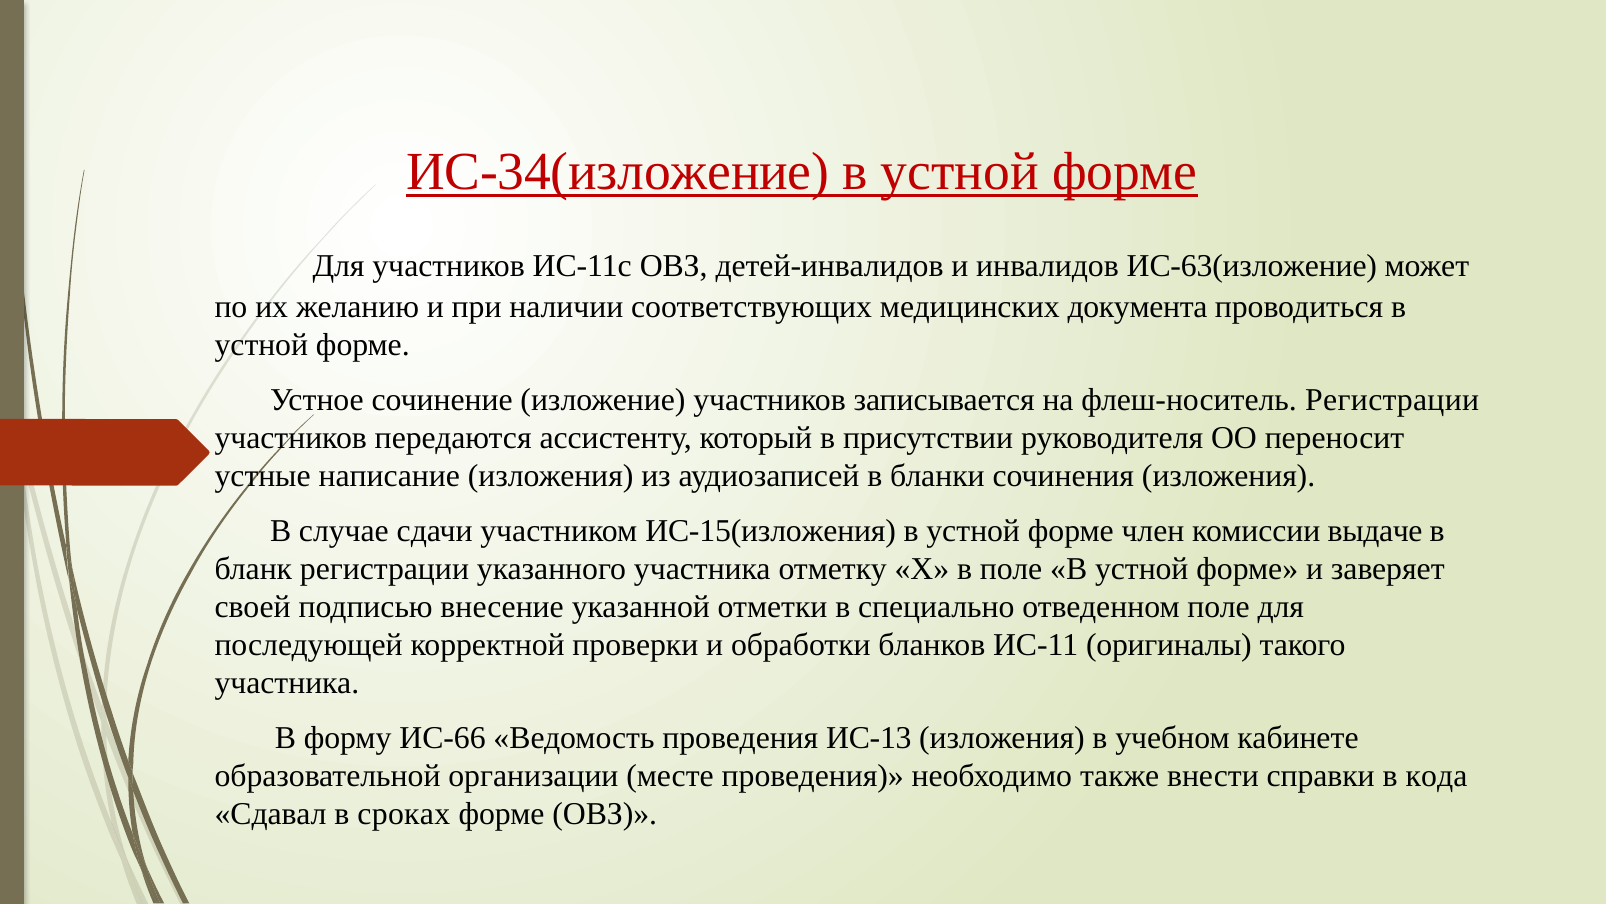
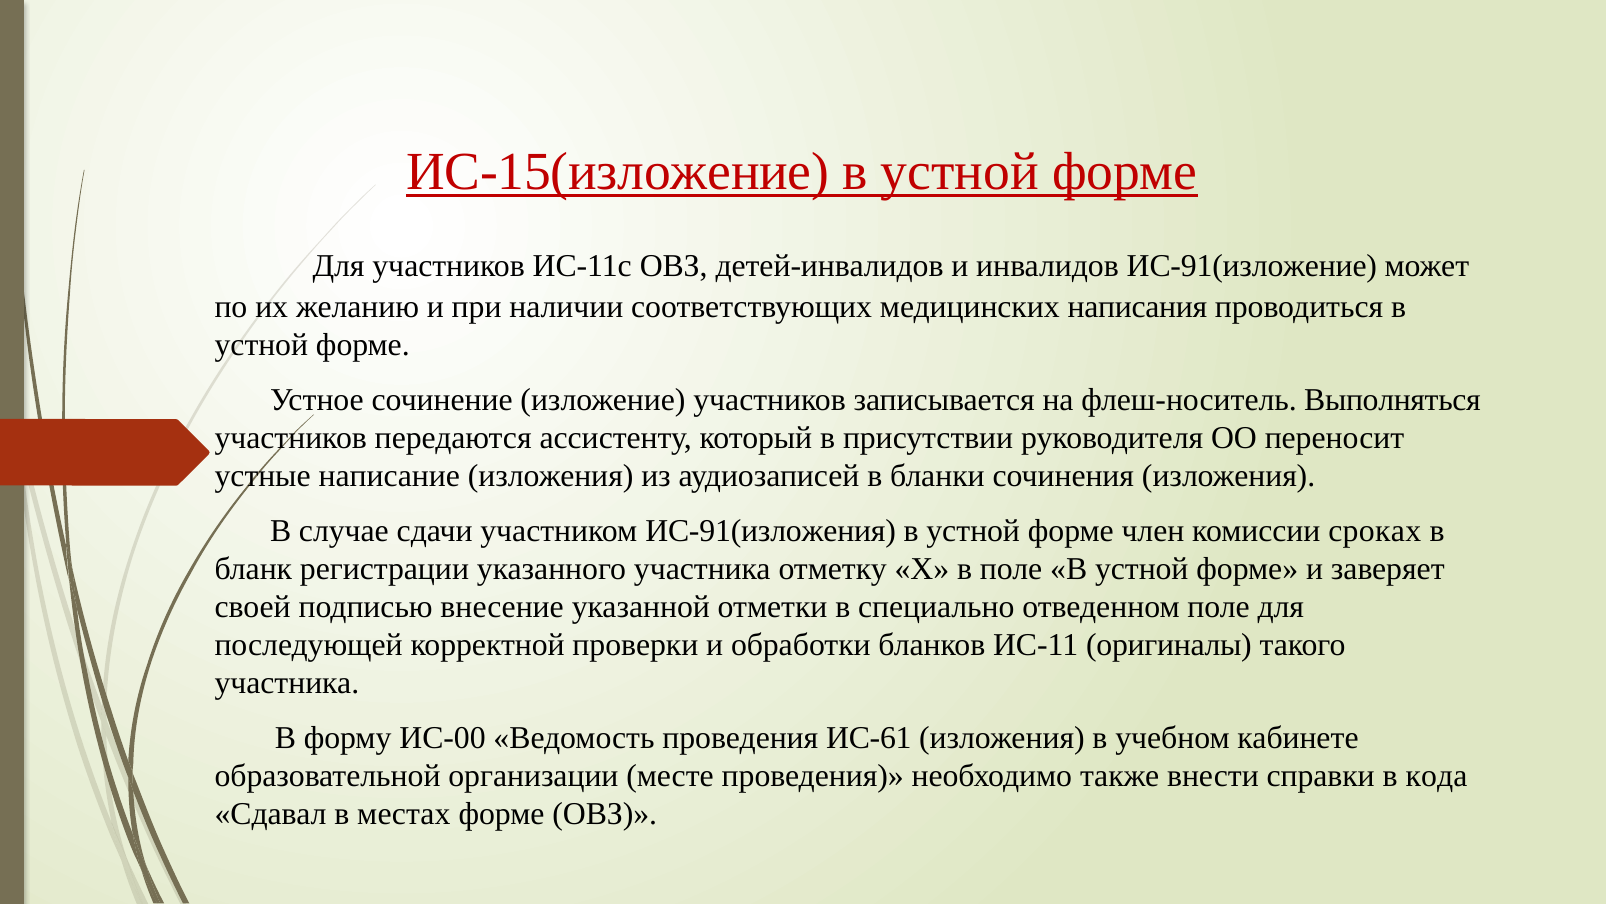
ИС-34(изложение: ИС-34(изложение -> ИС-15(изложение (618, 172)
ИС-63(изложение: ИС-63(изложение -> ИС-91(изложение (1252, 266)
документа: документа -> написания (1137, 306)
флеш-носитель Регистрации: Регистрации -> Выполняться (1392, 399)
ИС-15(изложения: ИС-15(изложения -> ИС-91(изложения (771, 530)
выдаче: выдаче -> сроках (1375, 530)
ИС-66: ИС-66 -> ИС-00 (443, 737)
ИС-13: ИС-13 -> ИС-61 (869, 737)
сроках: сроках -> местах (404, 813)
